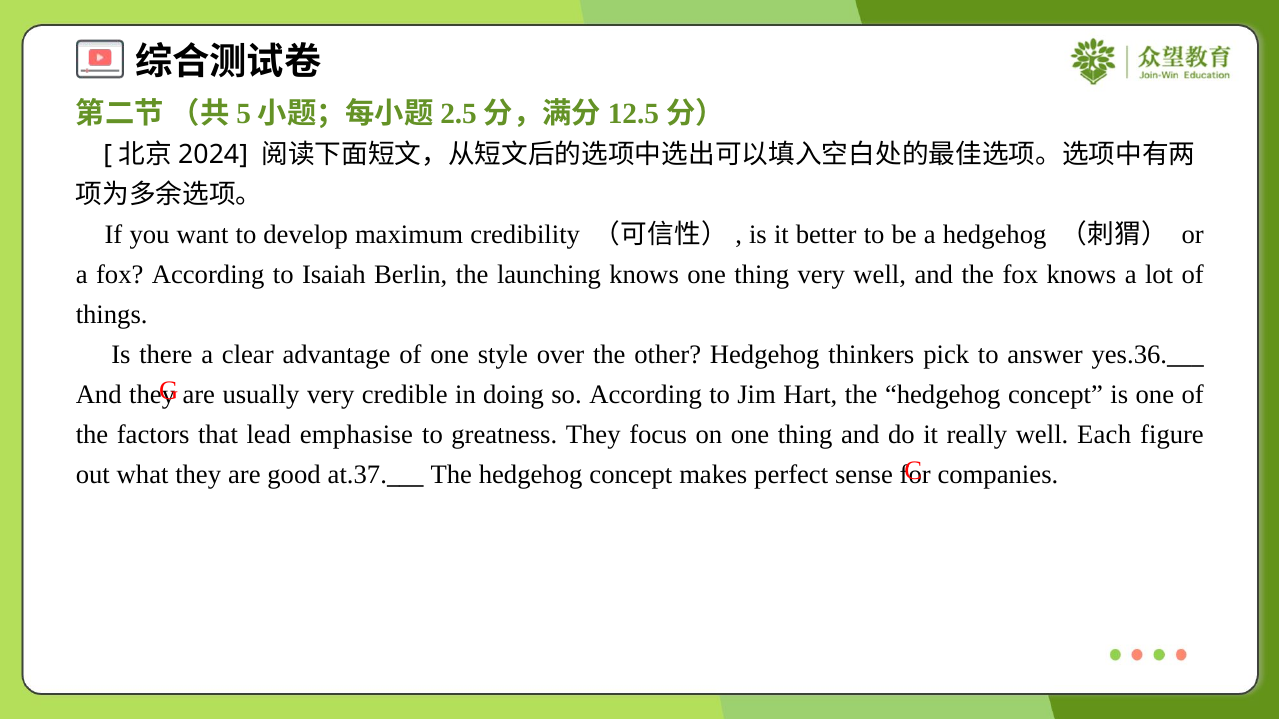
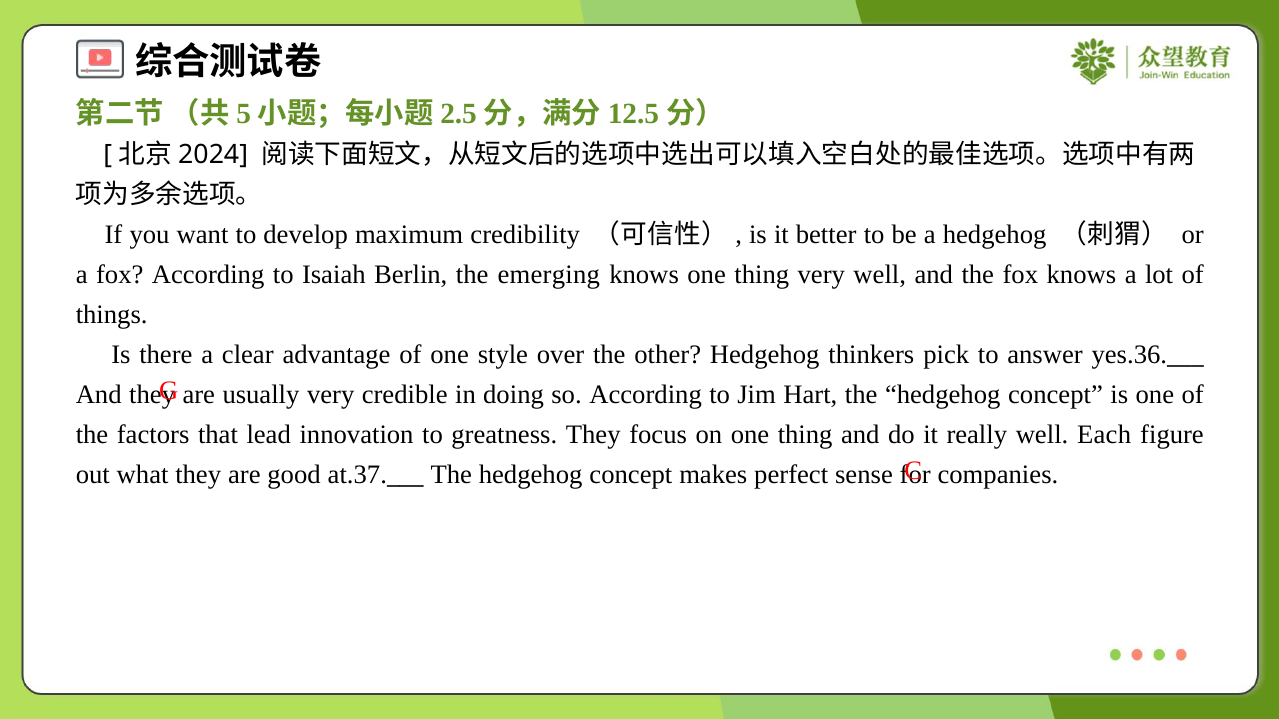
launching: launching -> emerging (549, 275)
emphasise: emphasise -> innovation (357, 435)
